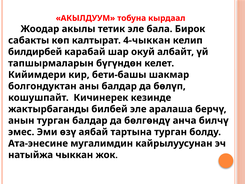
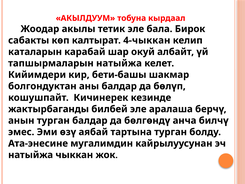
билдирбей: билдирбей -> каталарын (35, 52)
тапшырмаларын бүгүндөн: бүгүндөн -> натыйжа (119, 63)
